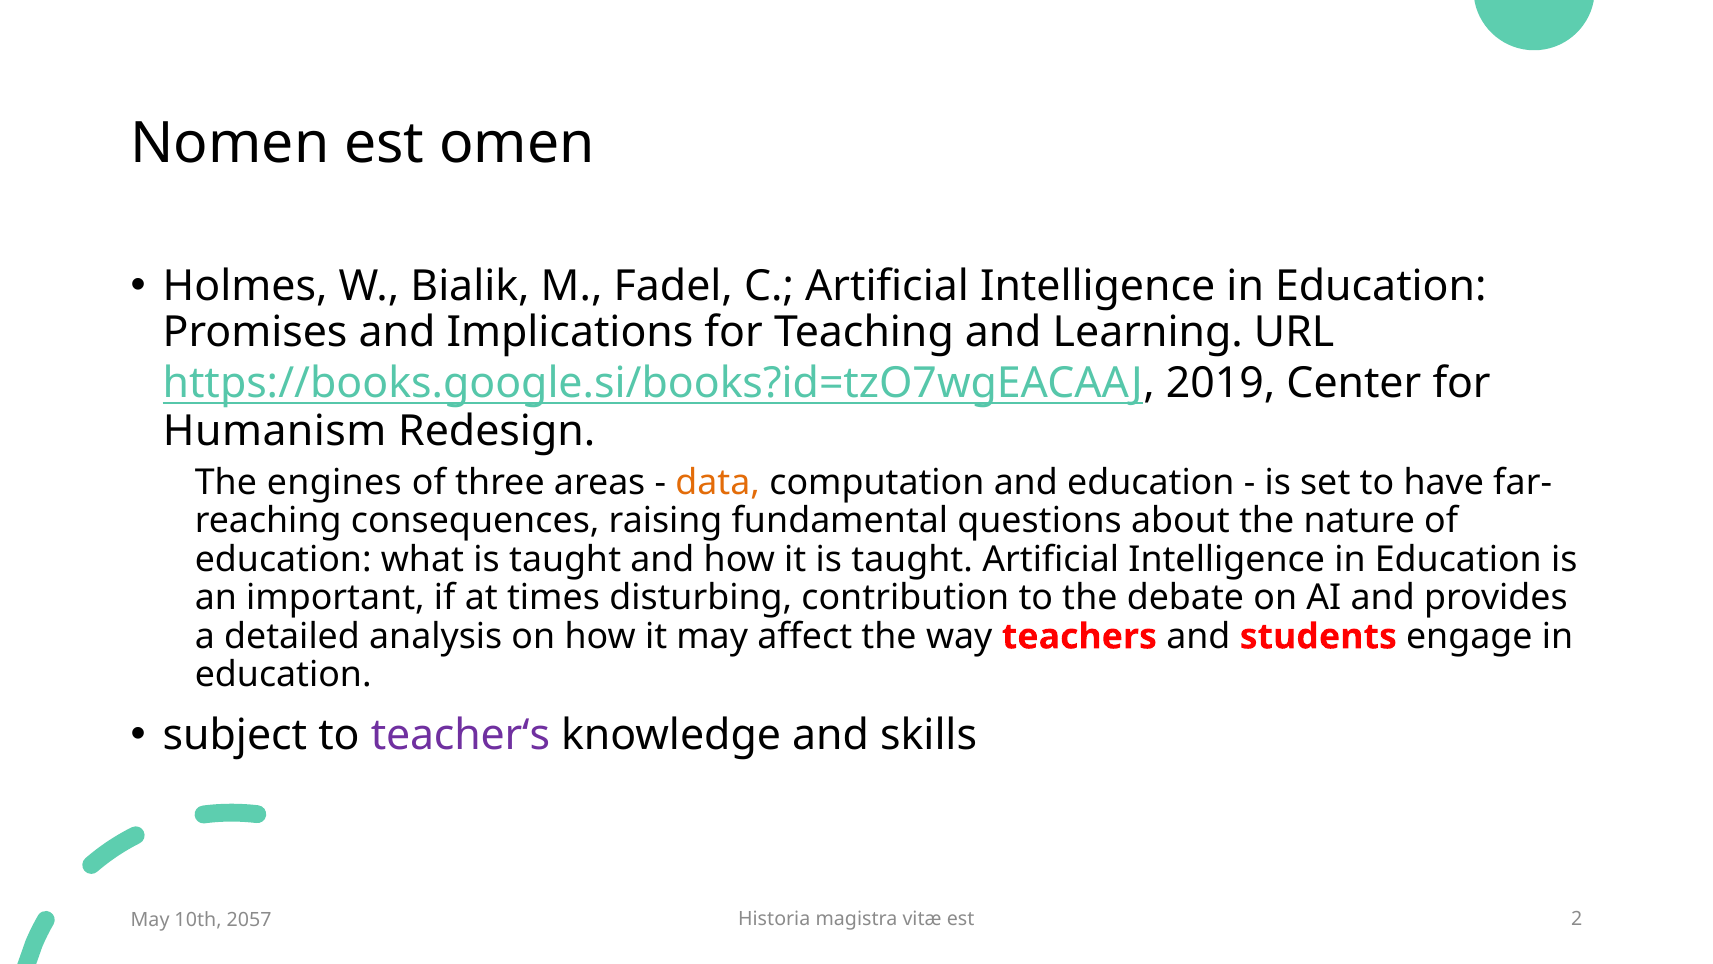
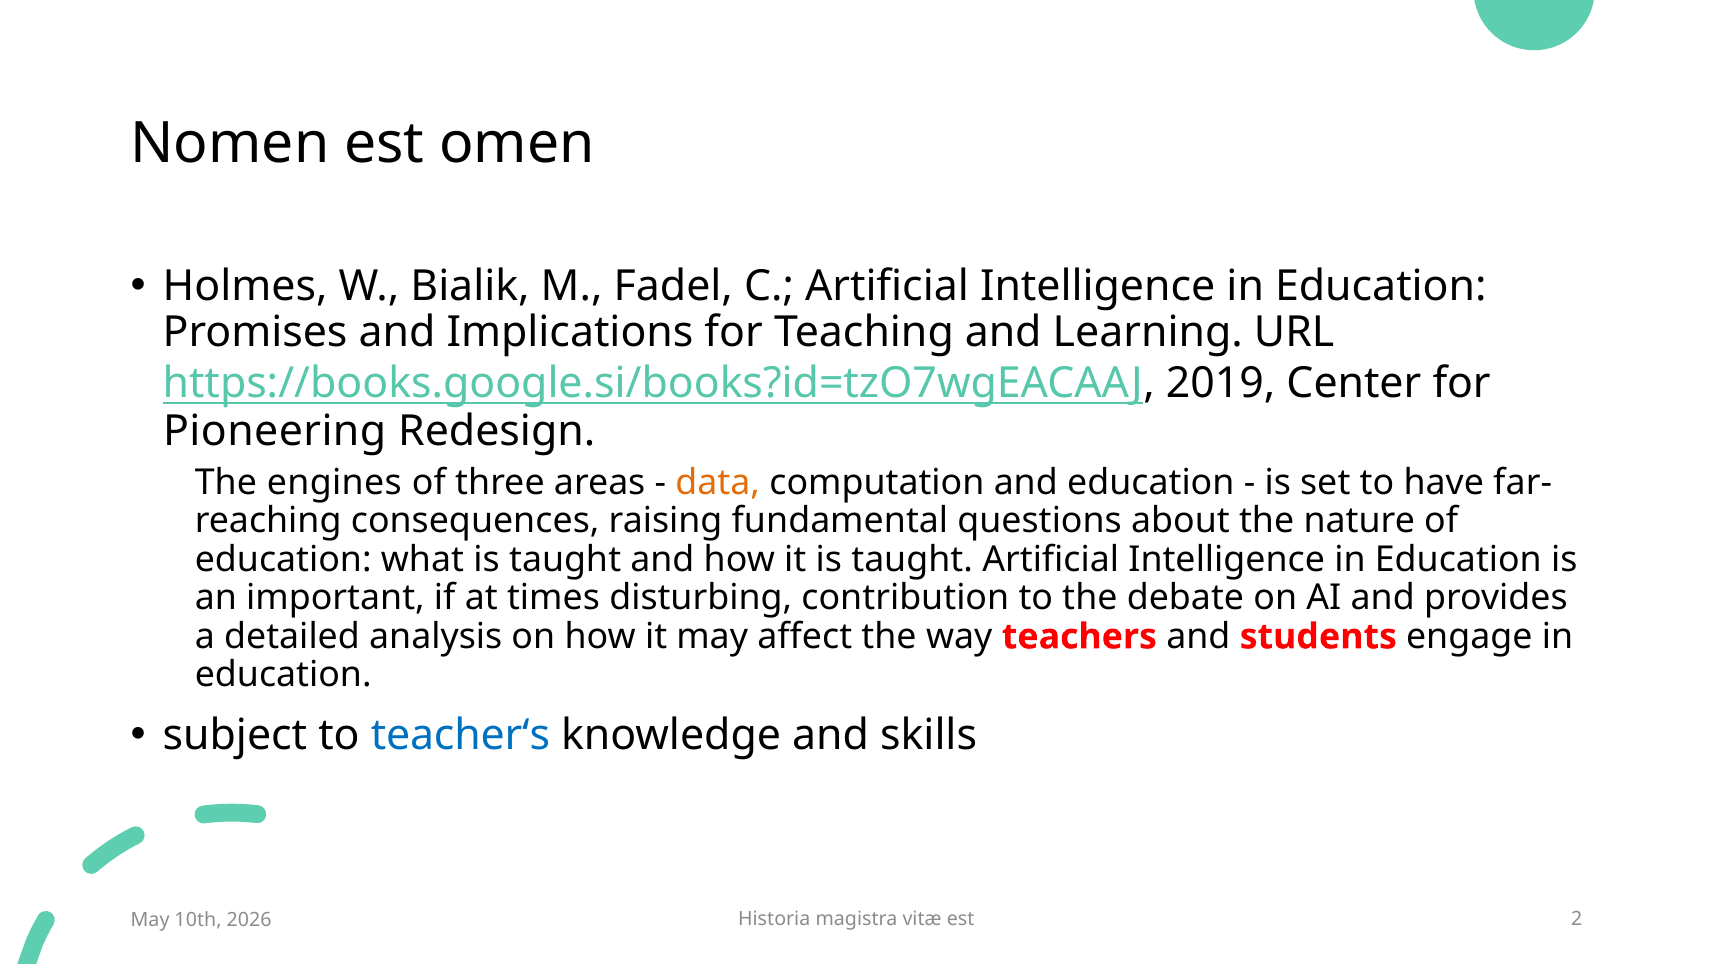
Humanism: Humanism -> Pioneering (275, 431)
teacher‘s colour: purple -> blue (460, 735)
2057: 2057 -> 2026 (249, 920)
